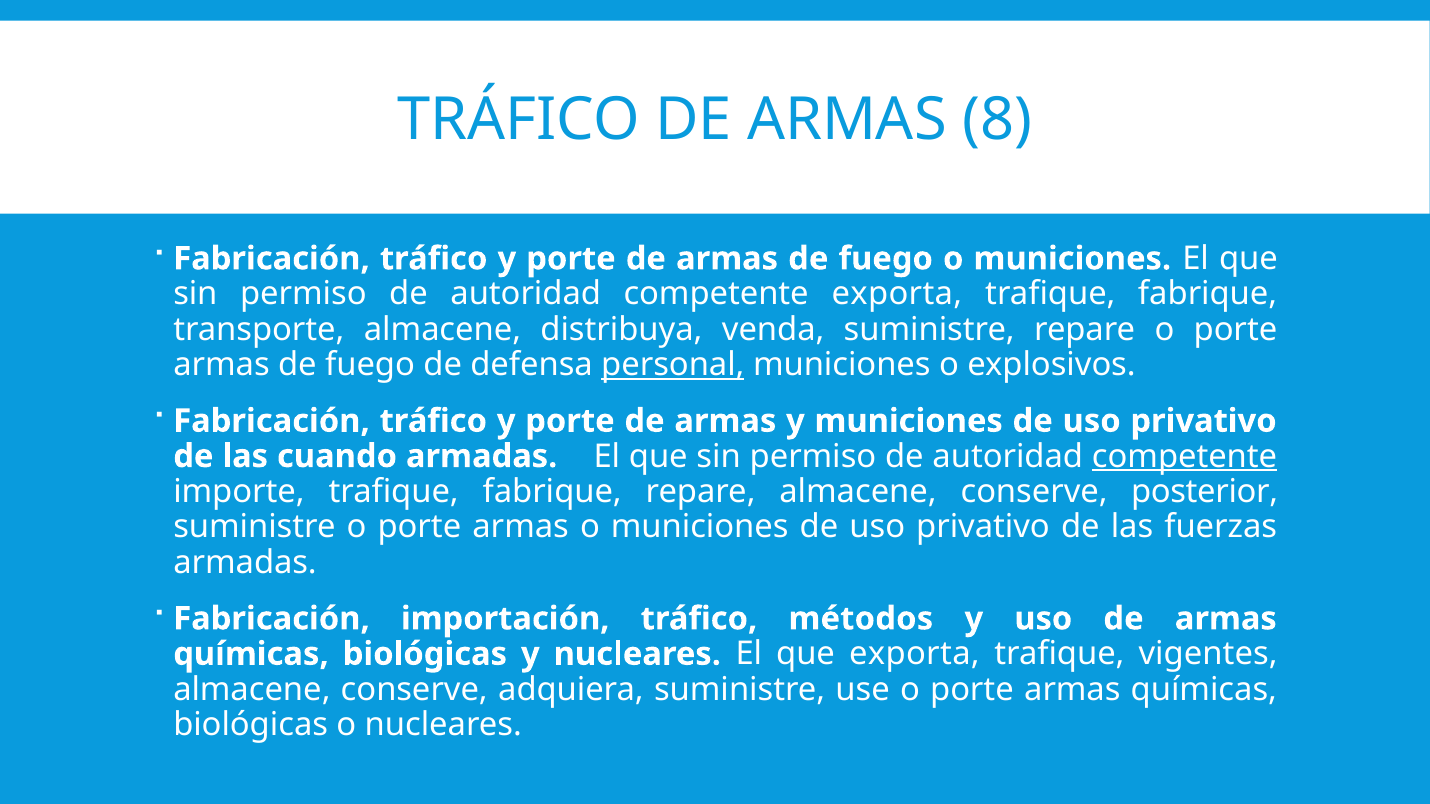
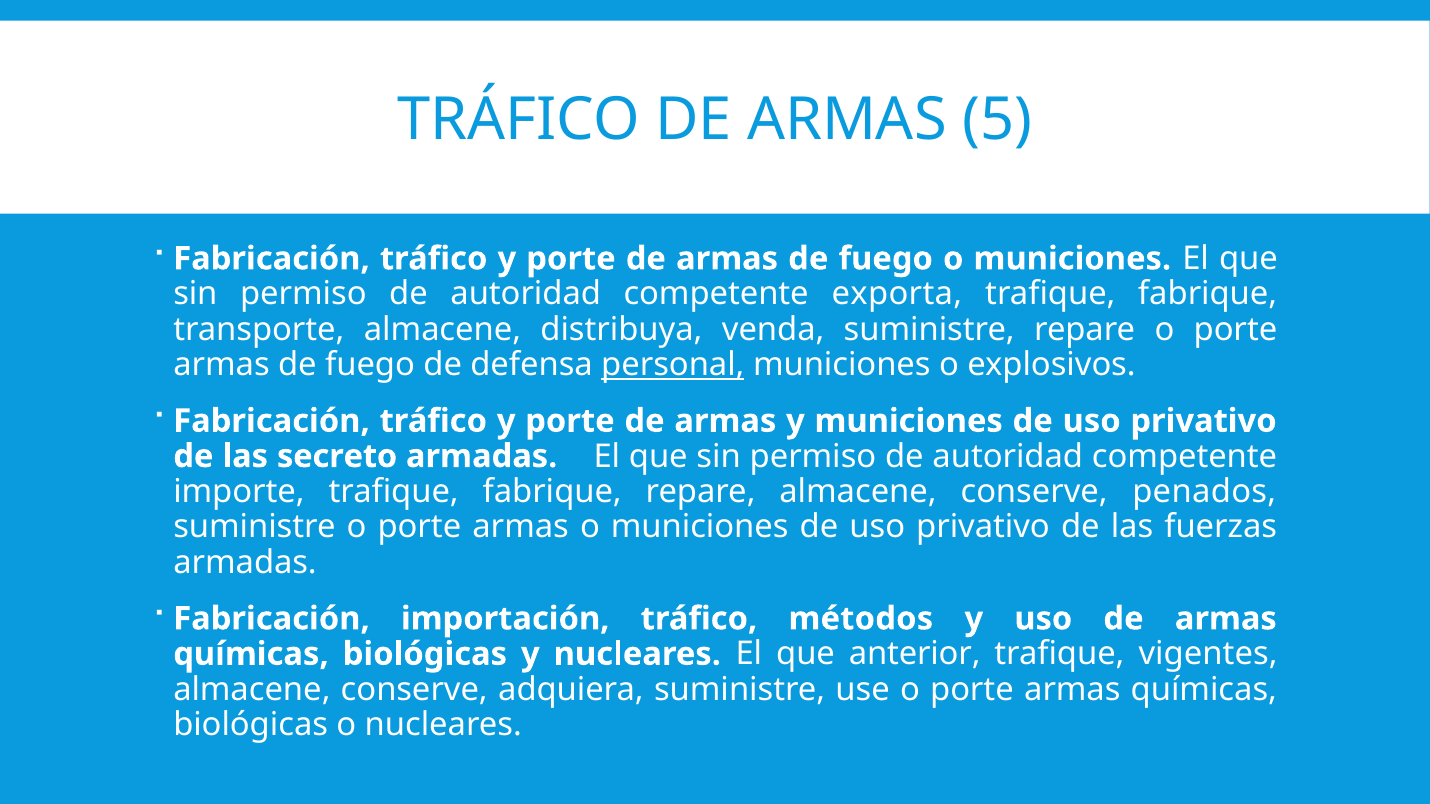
8: 8 -> 5 (997, 120)
cuando: cuando -> secreto (337, 457)
competente underline: present -> none (1185, 457)
posterior: posterior -> penados (1204, 492)
que exporta: exporta -> anterior (915, 654)
